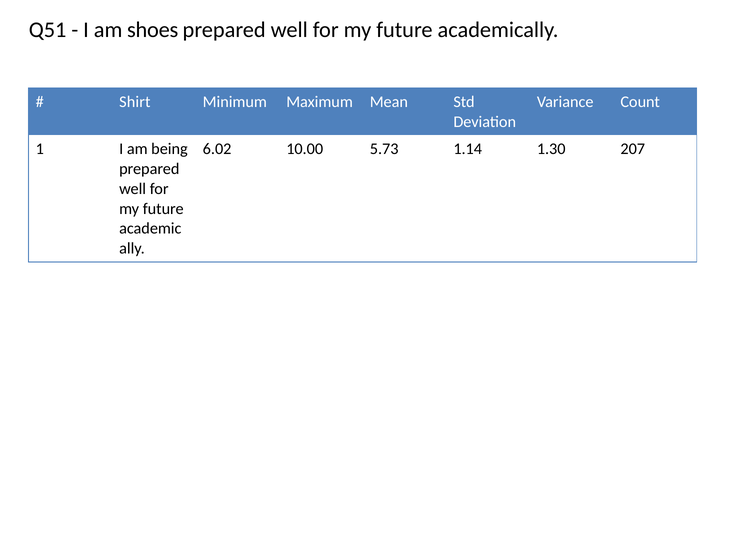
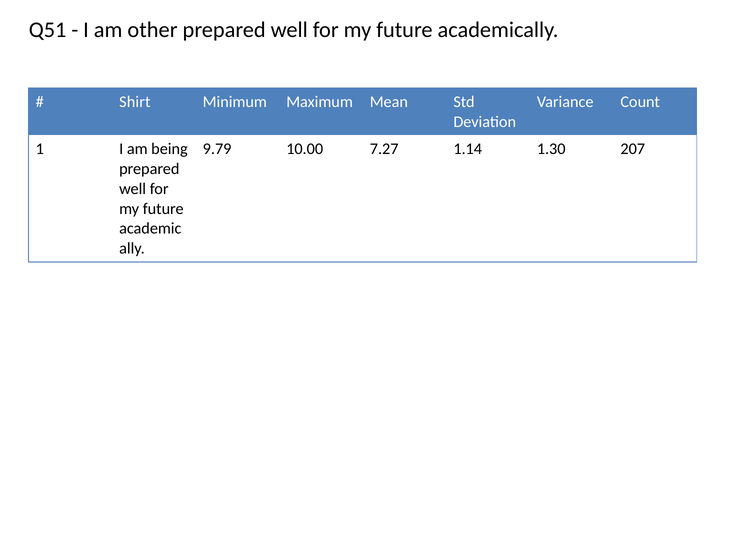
shoes: shoes -> other (153, 30)
6.02: 6.02 -> 9.79 (217, 149)
5.73: 5.73 -> 7.27 (384, 149)
